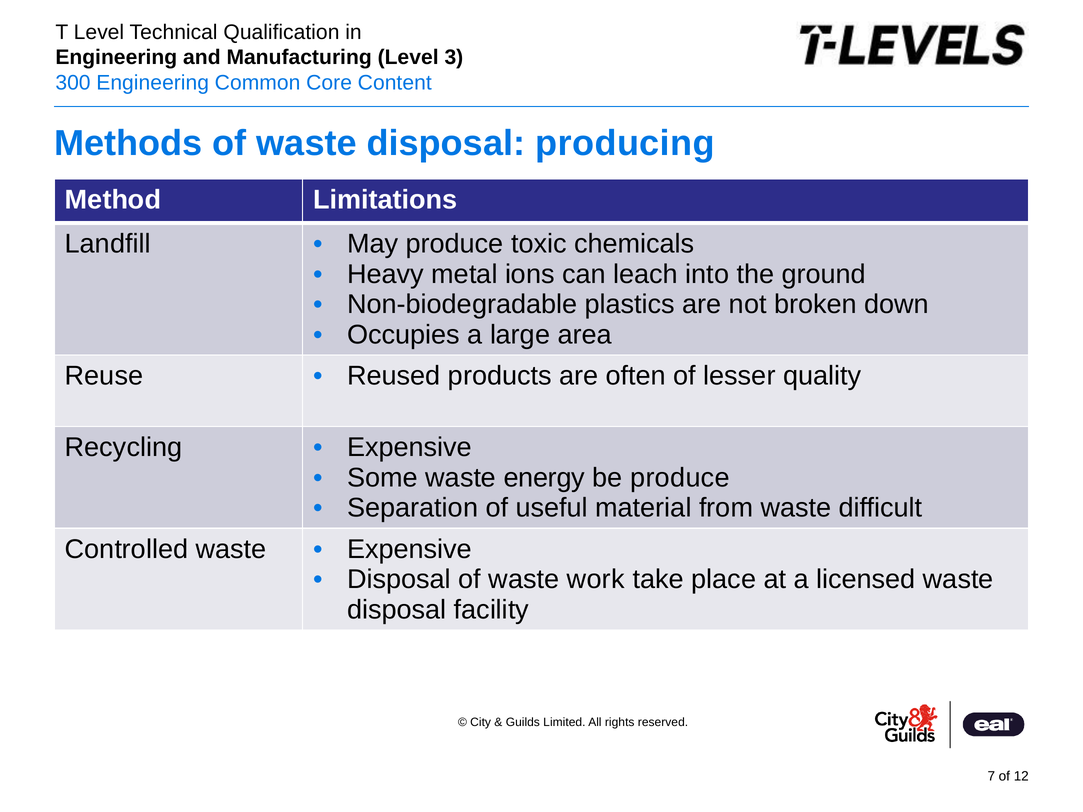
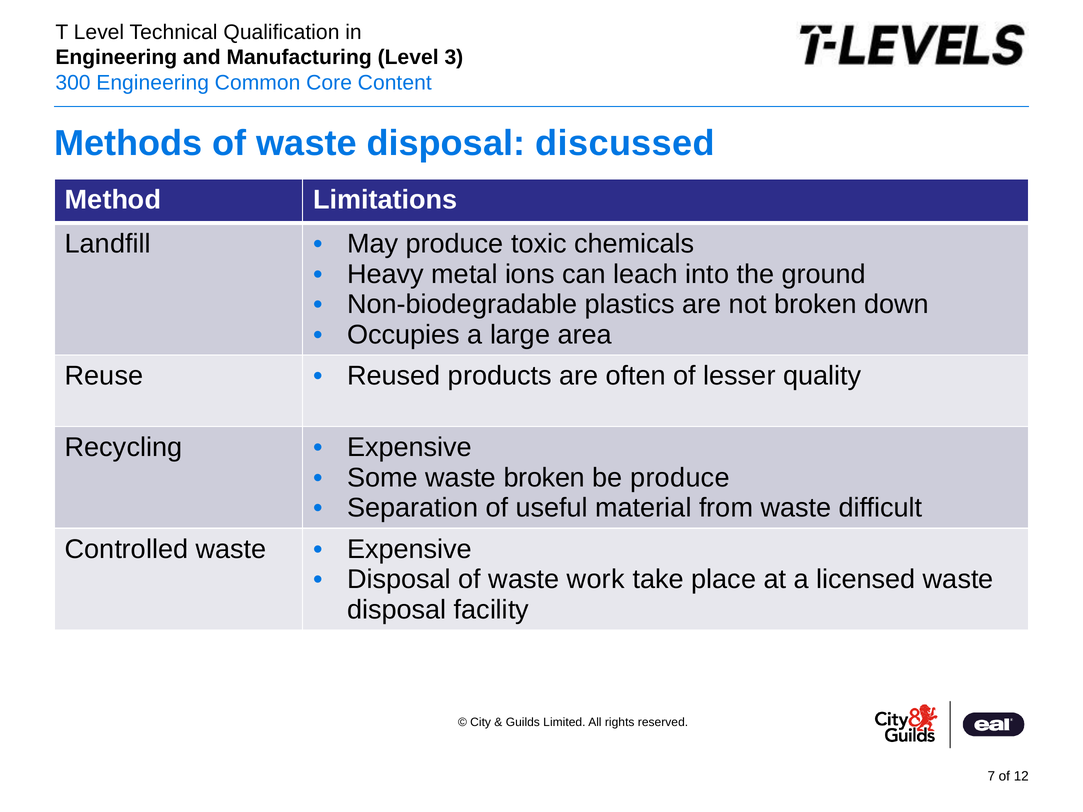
producing: producing -> discussed (625, 144)
waste energy: energy -> broken (544, 478)
